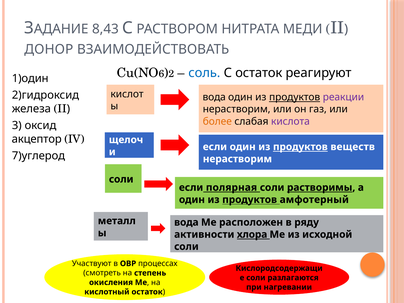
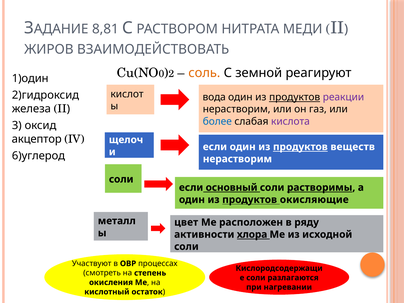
8,43: 8,43 -> 8,81 (105, 29)
ДОНОР: ДОНОР -> ЖИРОВ (49, 49)
6: 6 -> 0 (161, 74)
соль colour: blue -> orange (204, 73)
С остаток: остаток -> земной (259, 73)
более colour: orange -> blue (217, 121)
7)углерод: 7)углерод -> 6)углерод (38, 156)
полярная: полярная -> основный (232, 187)
амфотерный: амфотерный -> окисляющие (314, 200)
вода: вода -> цвет (186, 222)
